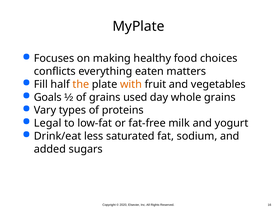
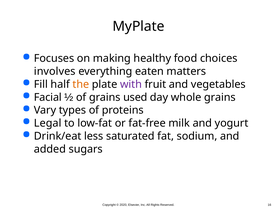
conflicts: conflicts -> involves (55, 71)
with colour: orange -> purple (131, 84)
Goals: Goals -> Facial (48, 97)
